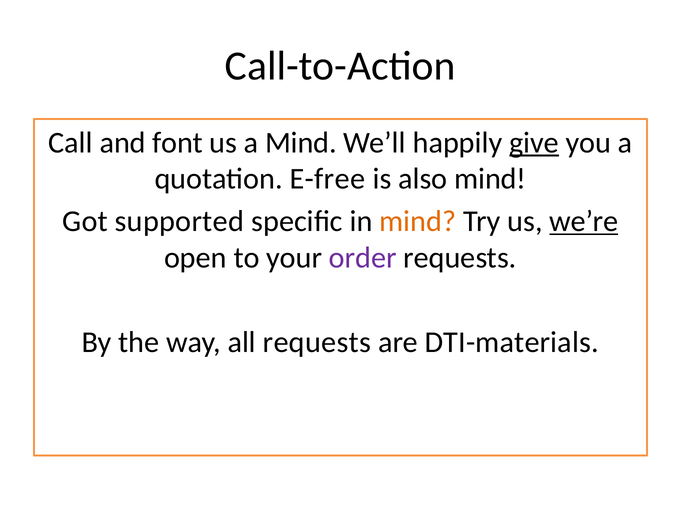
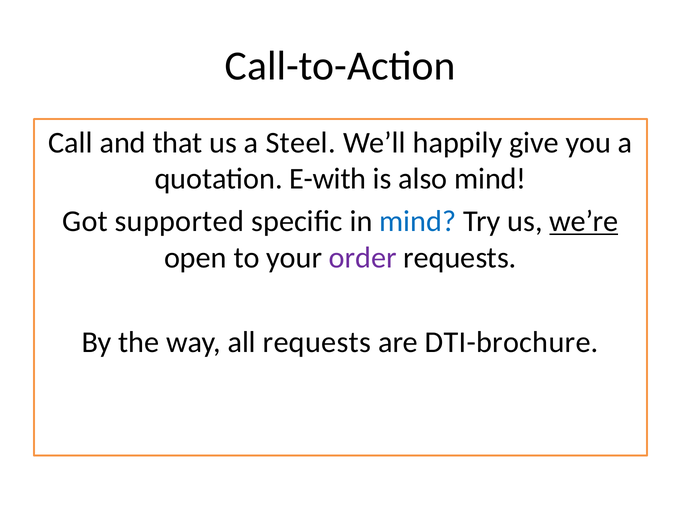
font: font -> that (178, 143)
a Mind: Mind -> Steel (301, 143)
give underline: present -> none (534, 143)
E-free: E-free -> E-with (328, 179)
mind colour: orange -> blue (418, 222)
DTI-materials: DTI-materials -> DTI-brochure (512, 343)
